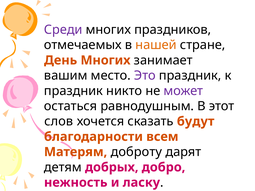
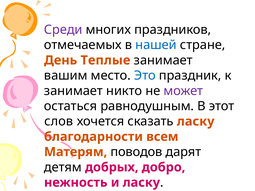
нашей colour: orange -> blue (156, 45)
День Многих: Многих -> Теплые (105, 60)
Это colour: purple -> blue (145, 76)
праздник: праздник -> занимает (73, 91)
сказать будут: будут -> ласку (196, 122)
доброту: доброту -> поводов (136, 152)
